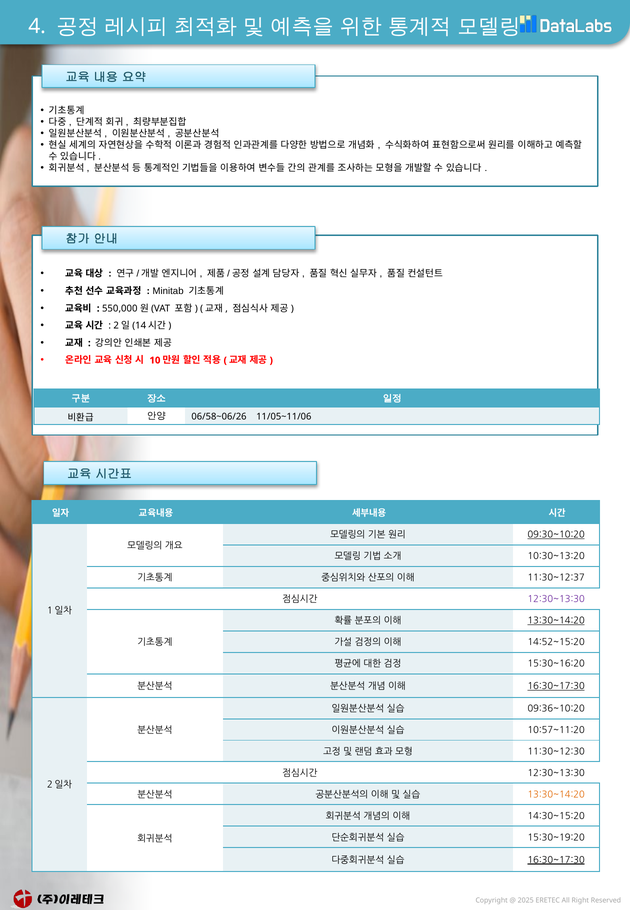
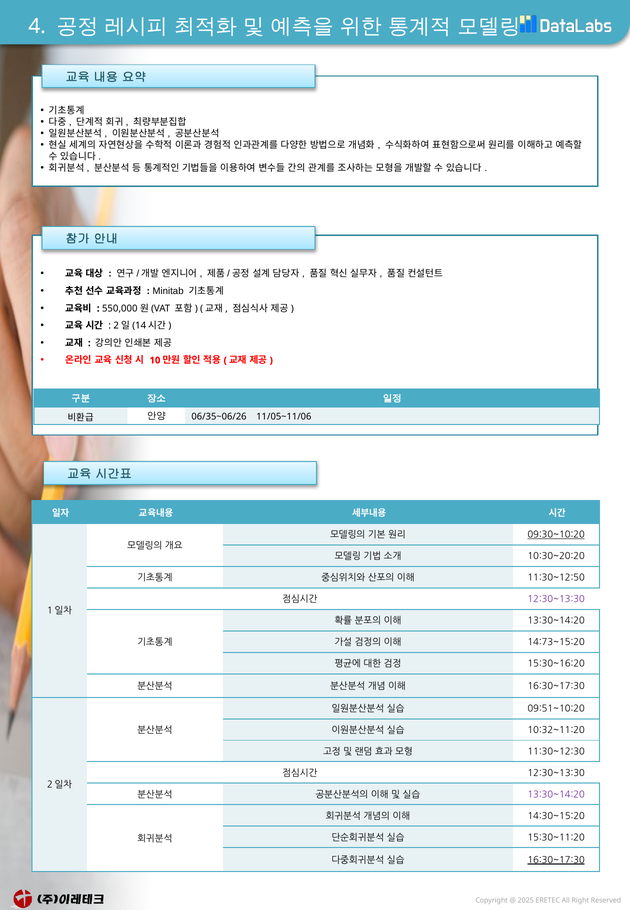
06/58~06/26: 06/58~06/26 -> 06/35~06/26 (219, 417)
10:30~13:20: 10:30~13:20 -> 10:30~20:20 (556, 556)
11:30~12:37: 11:30~12:37 -> 11:30~12:50 (556, 578)
13:30~14:20 underline: present -> none (556, 621)
14:52~15:20: 14:52~15:20 -> 14:73~15:20 (556, 642)
16:30~17:30 underline: present -> none (556, 686)
09:36~10:20: 09:36~10:20 -> 09:51~10:20 (556, 708)
10:57~11:20: 10:57~11:20 -> 10:32~11:20 (556, 730)
13:30~14:20 colour: orange -> purple (556, 794)
15:30~19:20: 15:30~19:20 -> 15:30~11:20 (556, 837)
